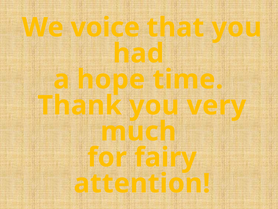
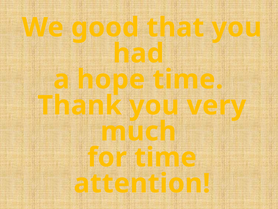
voice: voice -> good (105, 27)
for fairy: fairy -> time (165, 157)
